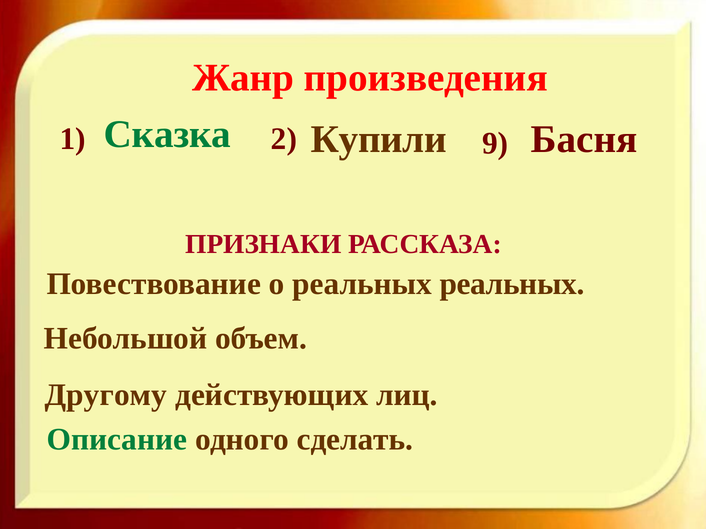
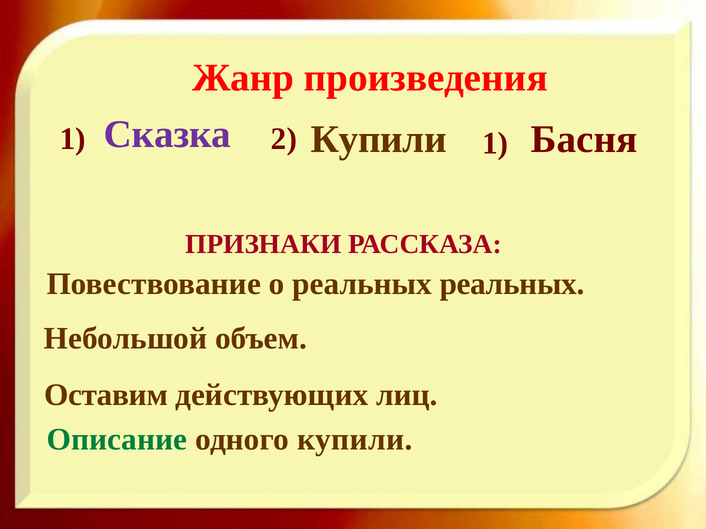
Сказка colour: green -> purple (167, 135)
2 9: 9 -> 1 (495, 144)
Другому: Другому -> Оставим (106, 395)
одного сделать: сделать -> купили (355, 440)
